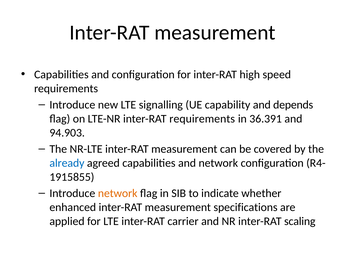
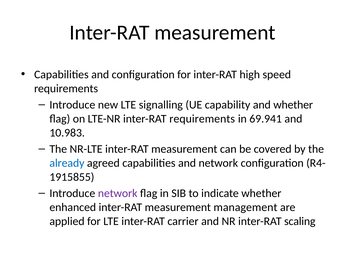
and depends: depends -> whether (293, 105)
36.391: 36.391 -> 69.941 (266, 119)
94.903: 94.903 -> 10.983 (67, 133)
network colour: orange -> purple (118, 194)
specifications: specifications -> management (245, 208)
